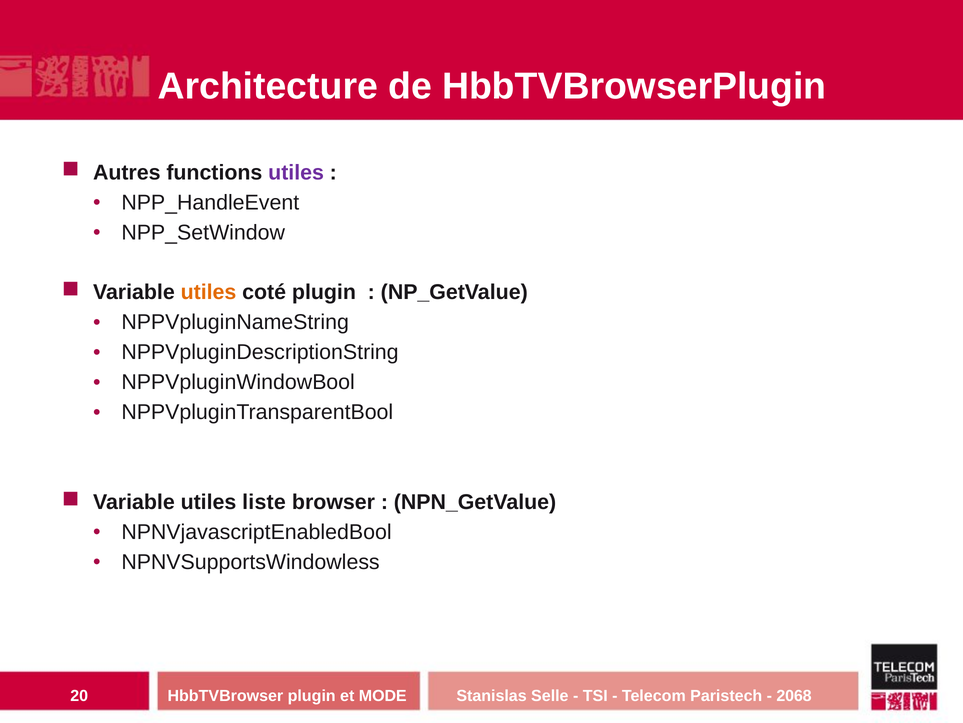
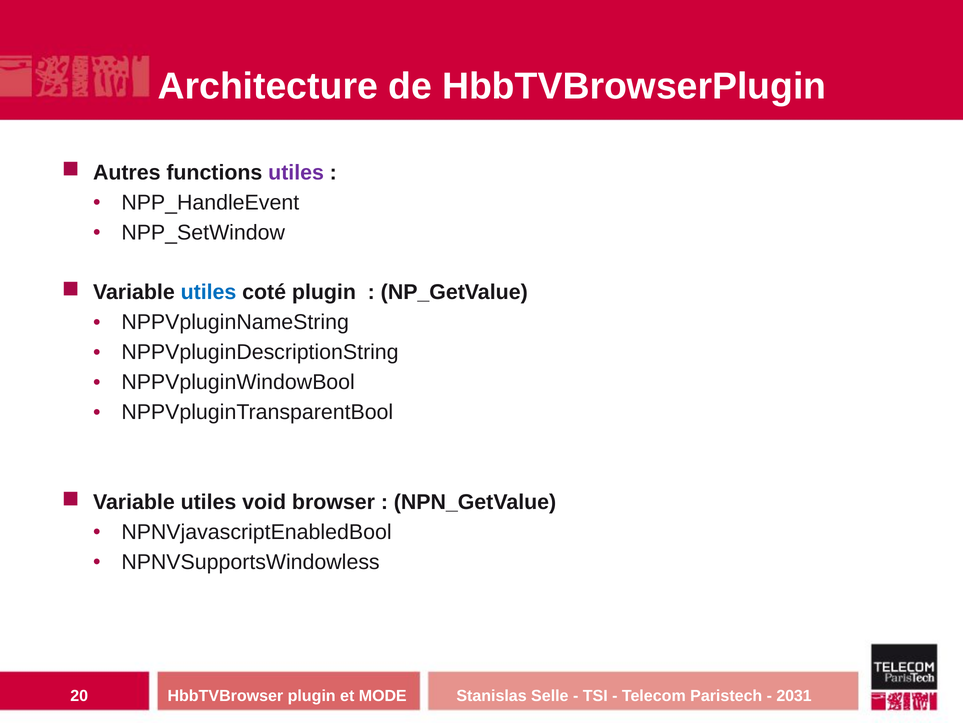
utiles colour: orange -> blue (209, 292)
liste: liste -> void (264, 502)
2068: 2068 -> 2031 (794, 695)
